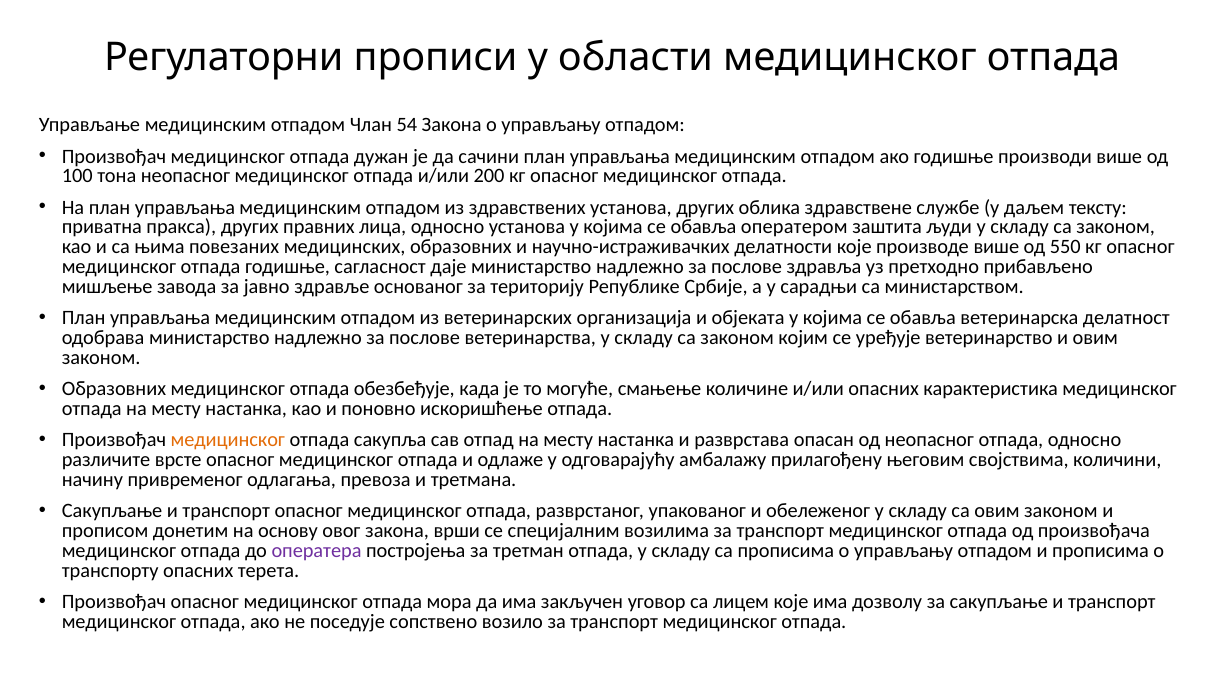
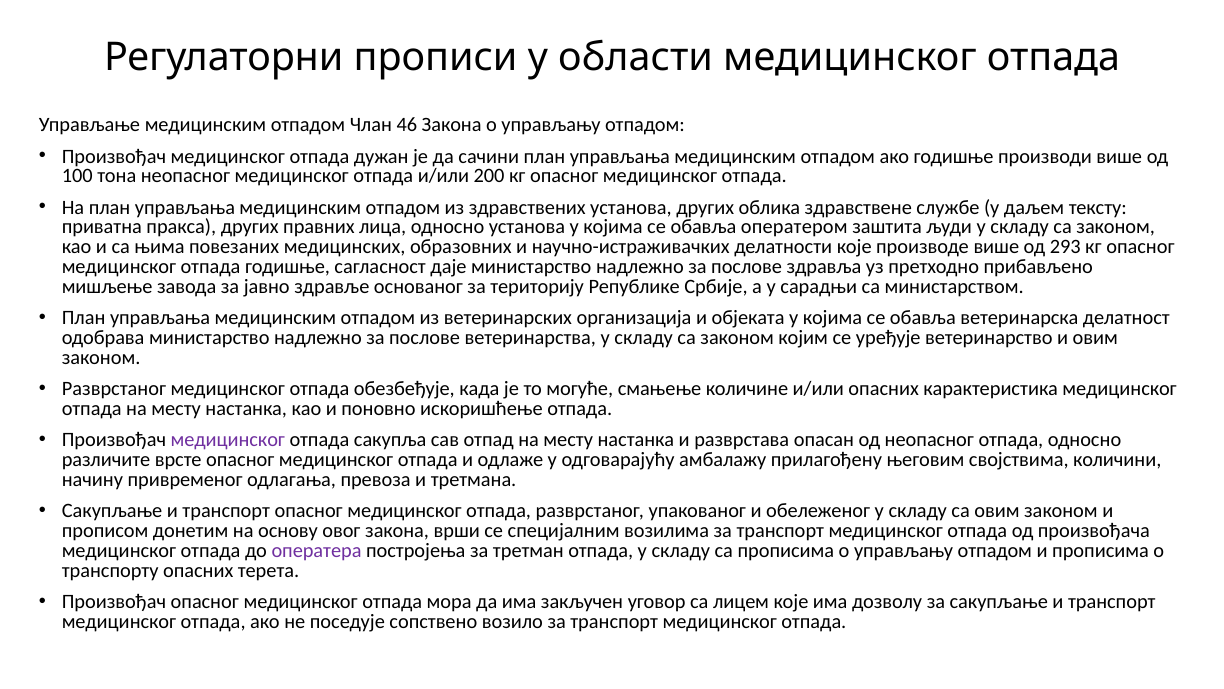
54: 54 -> 46 (407, 125)
550: 550 -> 293 (1065, 247)
Образовних: Образовних -> Разврстаног (114, 389)
медицинског colour: orange -> purple (228, 440)
